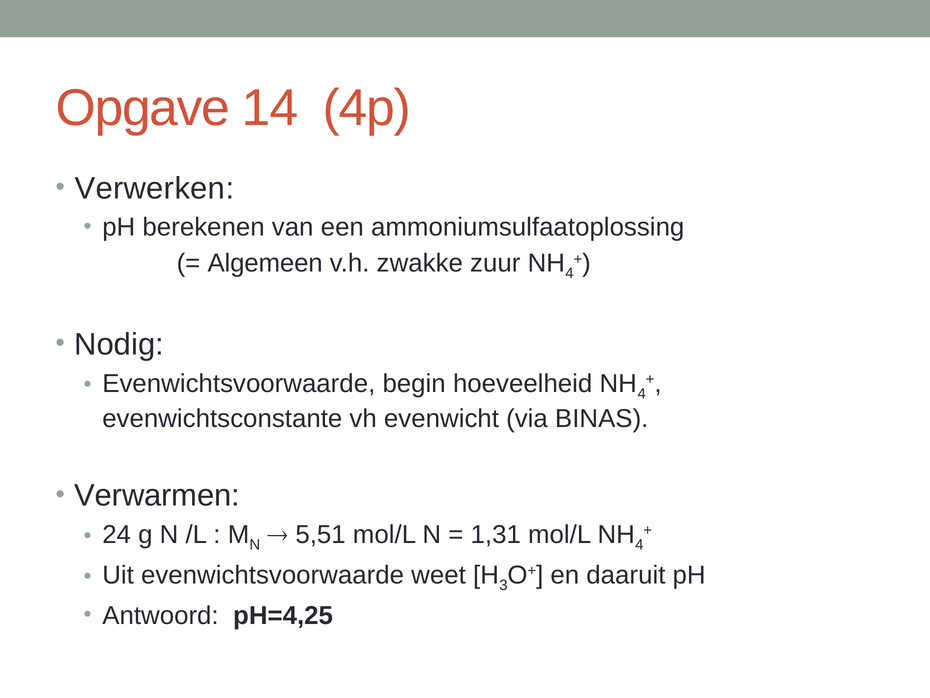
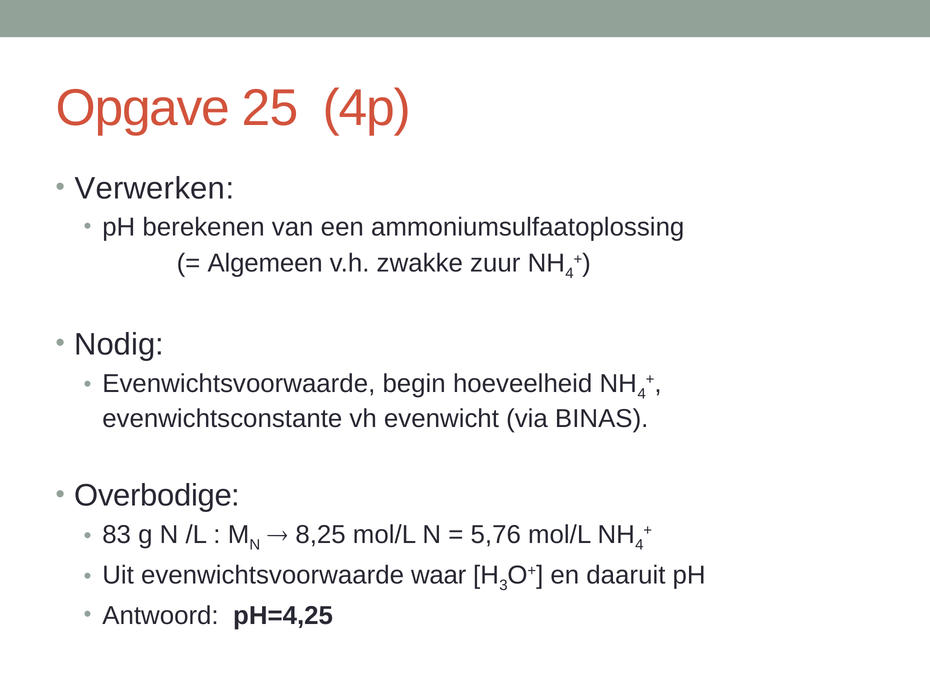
14: 14 -> 25 (270, 108)
Verwarmen: Verwarmen -> Overbodige (157, 495)
24: 24 -> 83 (117, 534)
5,51: 5,51 -> 8,25 (321, 534)
1,31: 1,31 -> 5,76 (496, 534)
weet: weet -> waar (439, 575)
